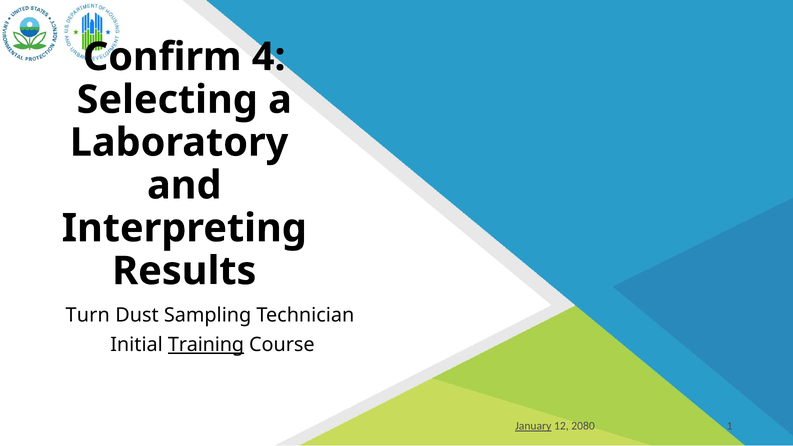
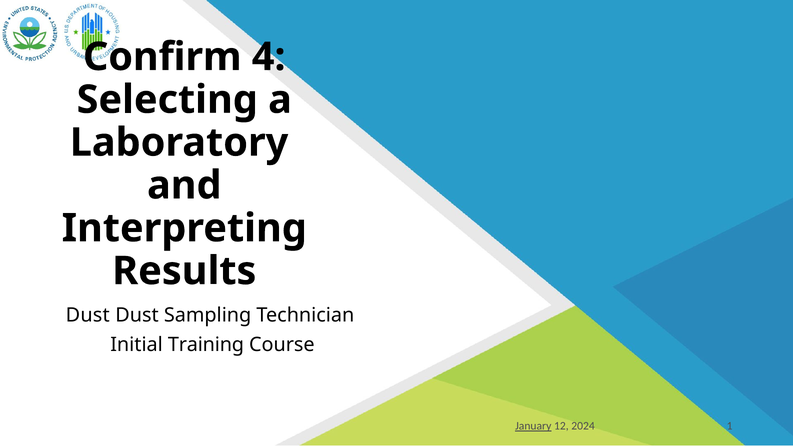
Turn: Turn -> Dust (88, 315)
Training underline: present -> none (206, 345)
2080: 2080 -> 2024 (583, 426)
